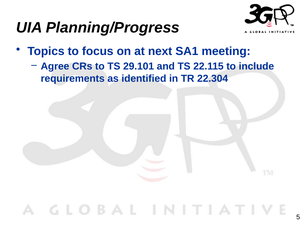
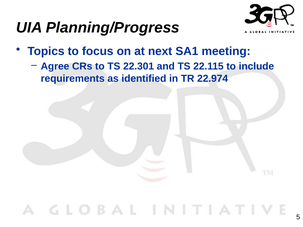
29.101: 29.101 -> 22.301 (139, 66)
22.304: 22.304 -> 22.974 (213, 79)
